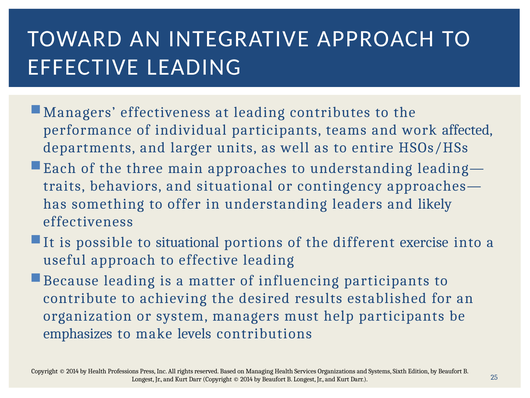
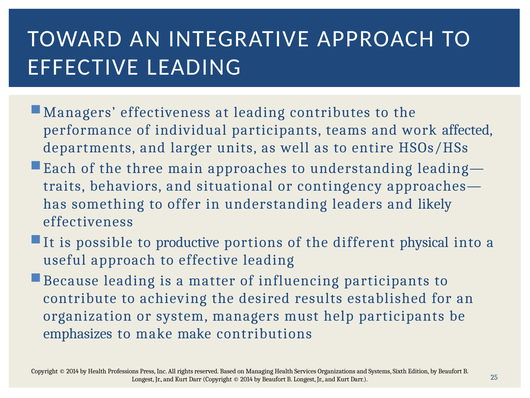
to situational: situational -> productive (187, 242)
exercise: exercise -> physical (424, 242)
make levels: levels -> make (194, 333)
